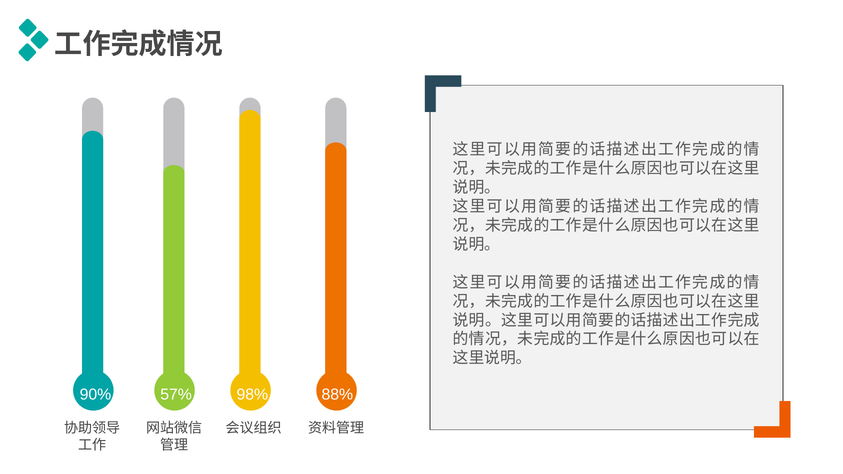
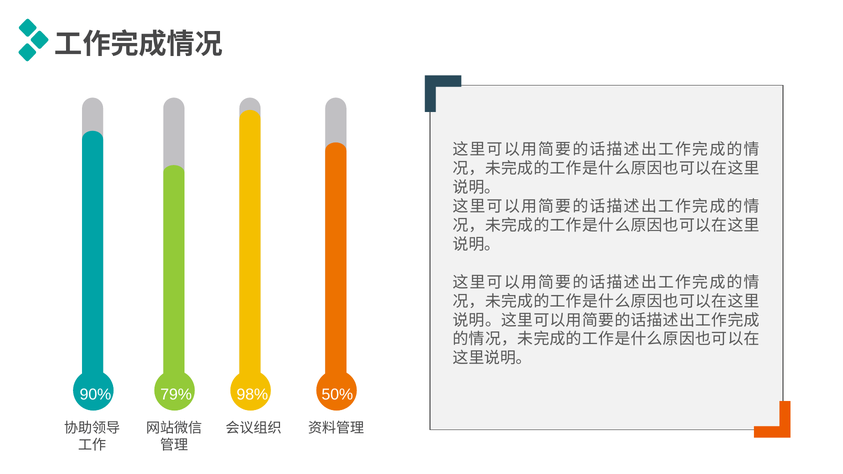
57%: 57% -> 79% (176, 394)
88%: 88% -> 50% (337, 394)
